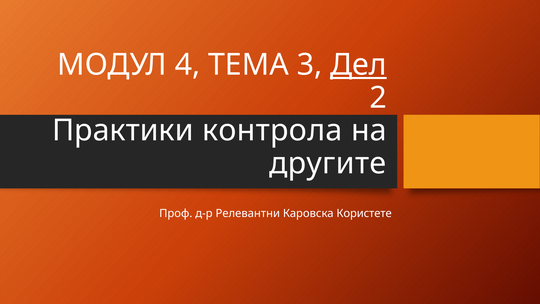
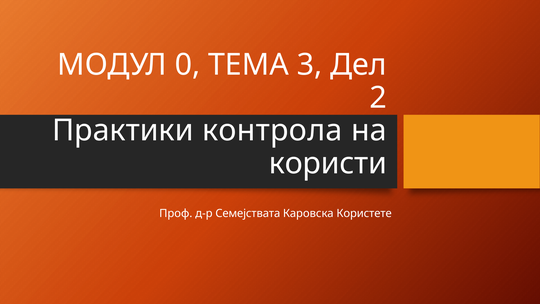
4: 4 -> 0 (187, 65)
Дел underline: present -> none (358, 65)
другите: другите -> користи (328, 163)
Релевантни: Релевантни -> Семејствата (248, 213)
